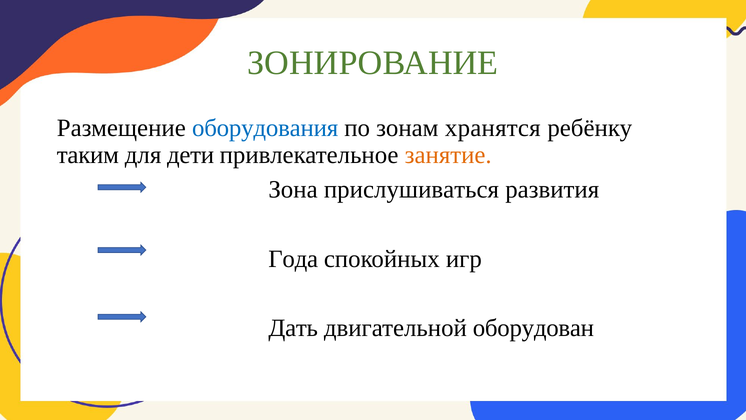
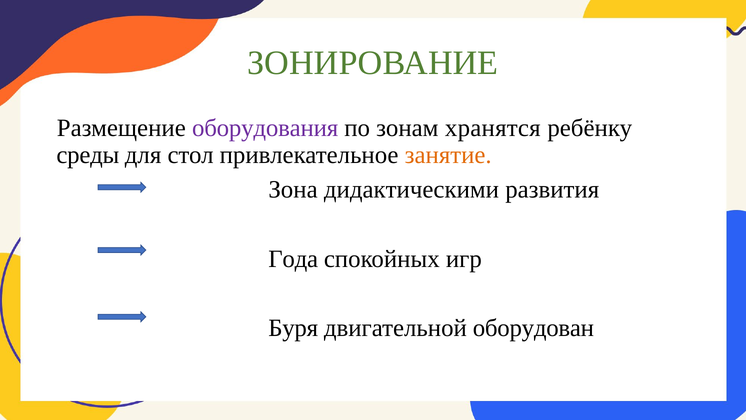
оборудования colour: blue -> purple (265, 128)
таким: таким -> среды (88, 155)
дети: дети -> стол (191, 155)
прислушиваться: прислушиваться -> дидактическими (411, 189)
Дать: Дать -> Буря (293, 328)
